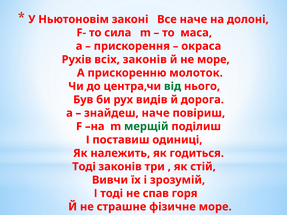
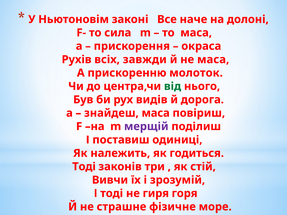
всіх законів: законів -> завжди (145, 60)
не море: море -> маса (213, 60)
знайдеш наче: наче -> маса (156, 113)
мерщій colour: green -> purple (146, 127)
спав: спав -> гиря (156, 194)
